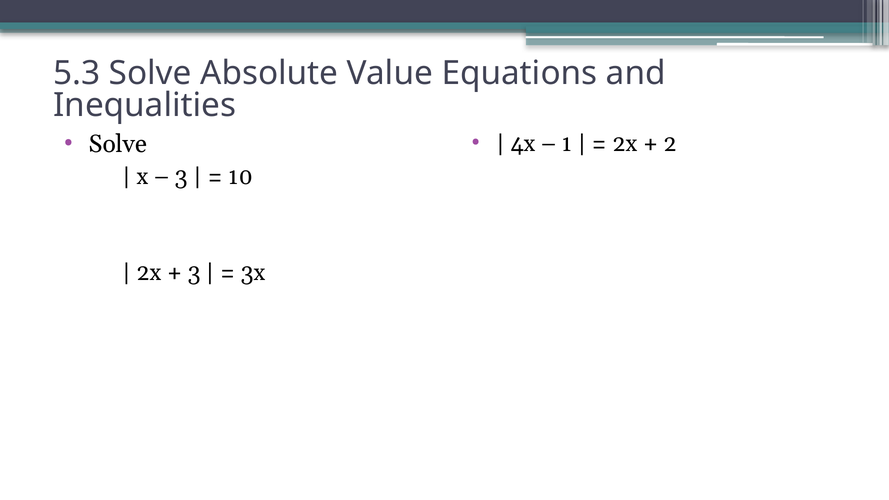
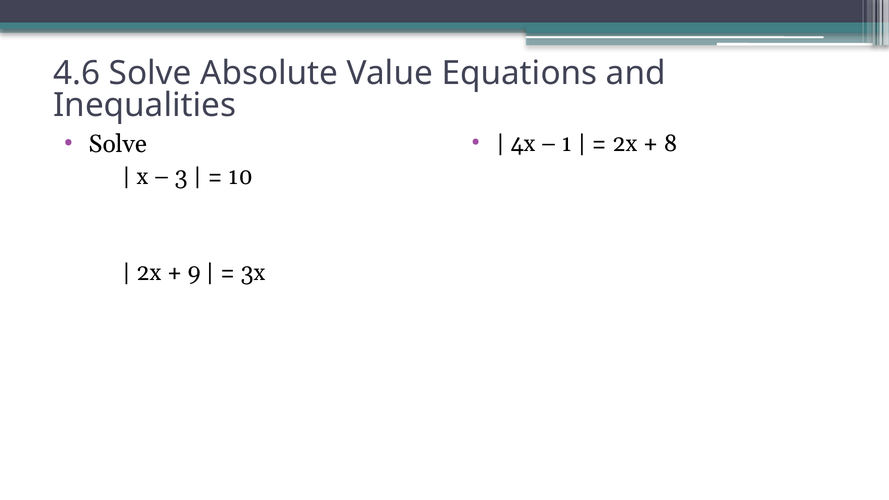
5.3: 5.3 -> 4.6 (77, 73)
2: 2 -> 8 (671, 143)
3: 3 -> 9 (194, 272)
